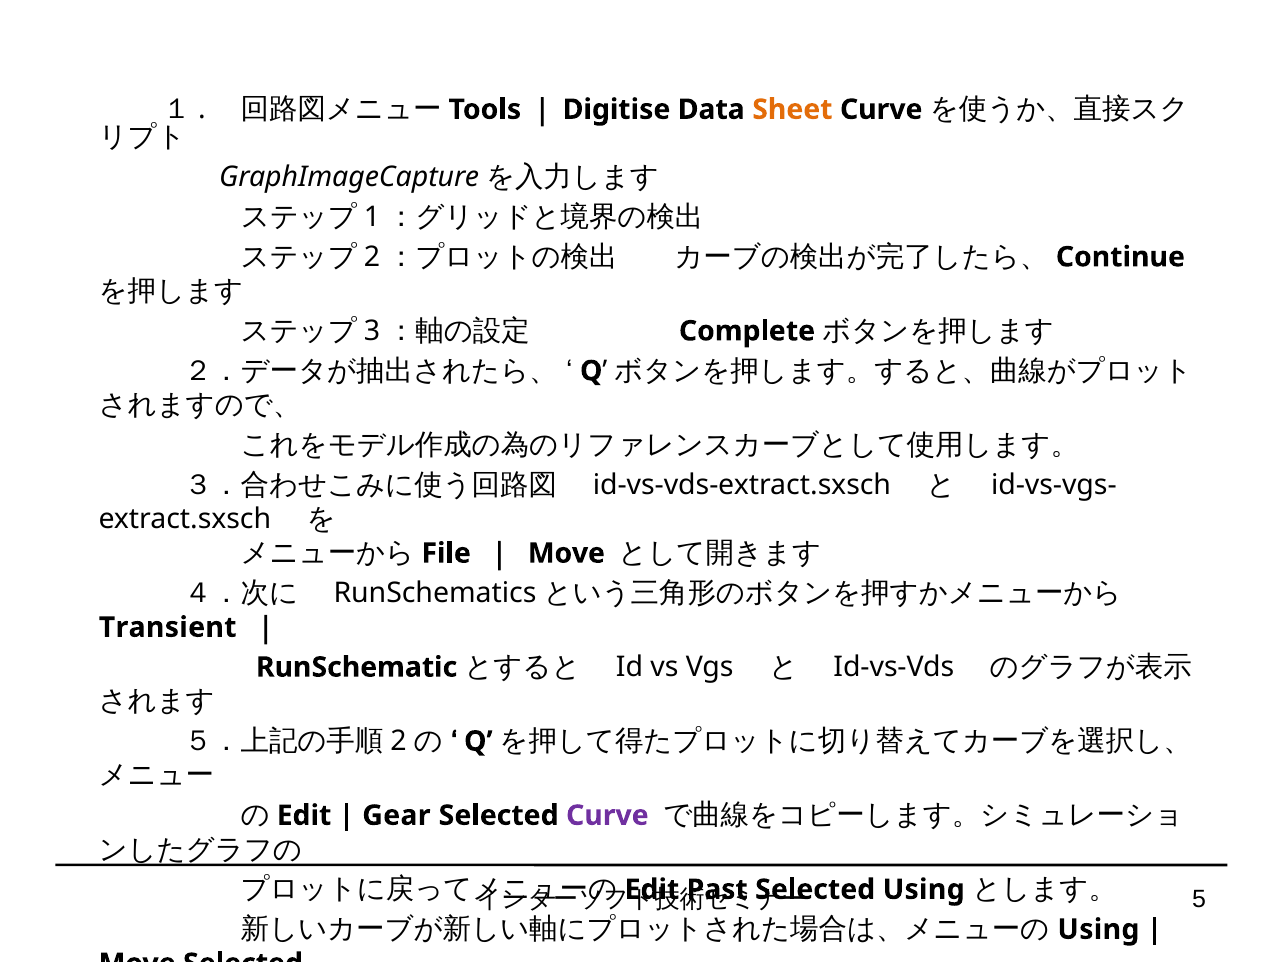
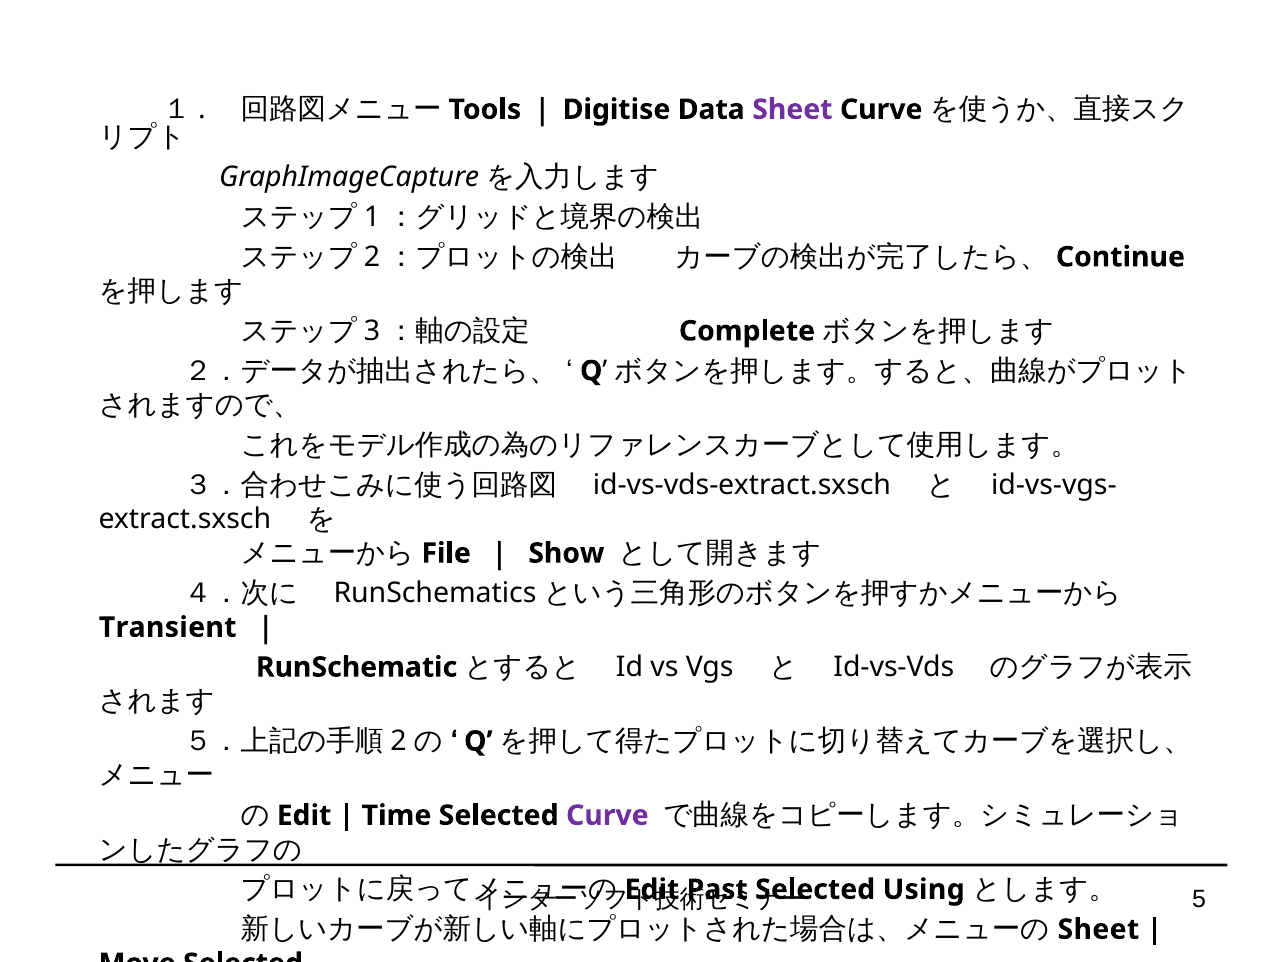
Sheet colour: orange -> purple (792, 110)
Move: Move -> Show (566, 553)
Gear: Gear -> Time (397, 816)
Using: Using -> Sheet (1098, 930)
